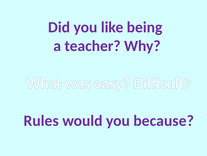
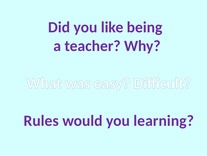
because: because -> learning (164, 120)
